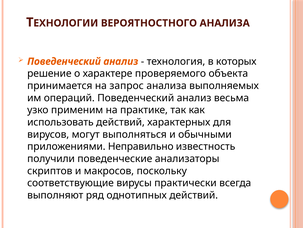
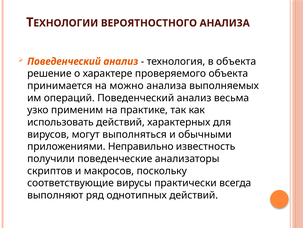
в которых: которых -> объекта (236, 61)
запрос: запрос -> можно (127, 86)
